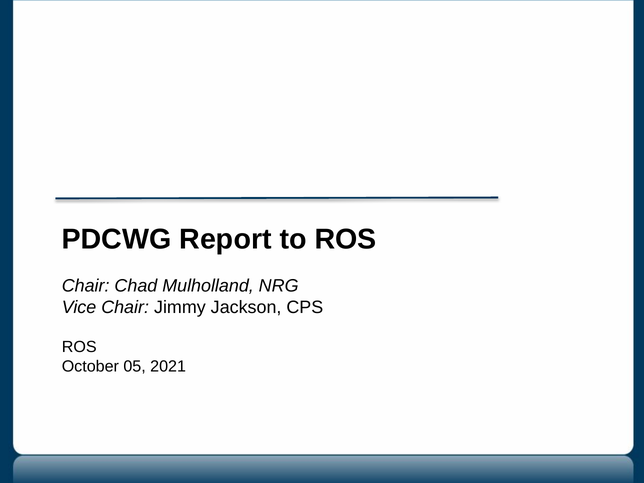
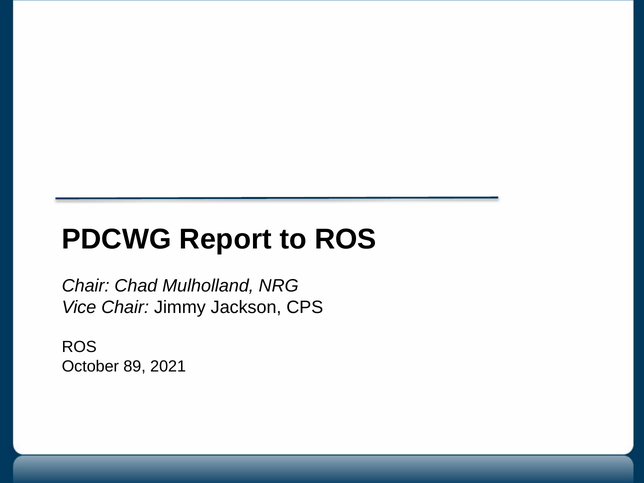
05: 05 -> 89 (135, 366)
